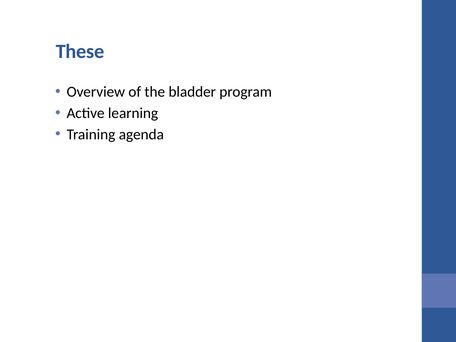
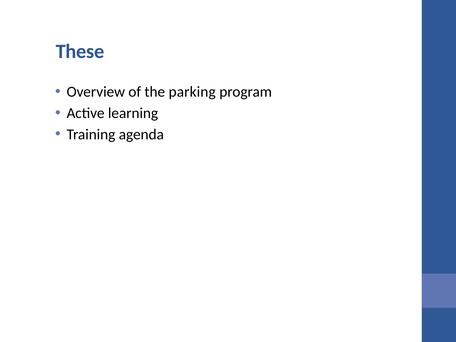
bladder: bladder -> parking (192, 92)
